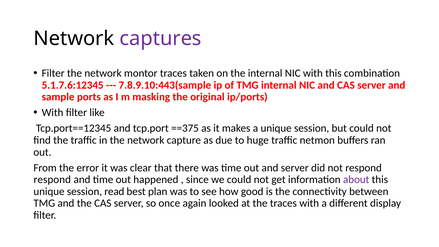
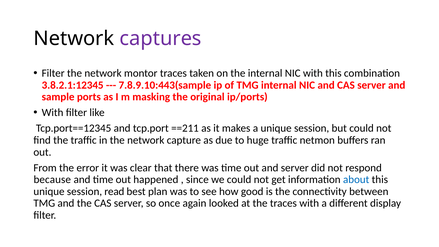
5.1.7.6:12345: 5.1.7.6:12345 -> 3.8.2.1:12345 (73, 85)
==375: ==375 -> ==211 (185, 128)
respond: respond -> because (52, 180)
about colour: purple -> blue (356, 180)
